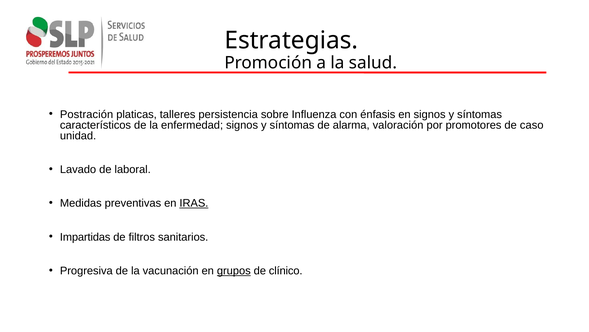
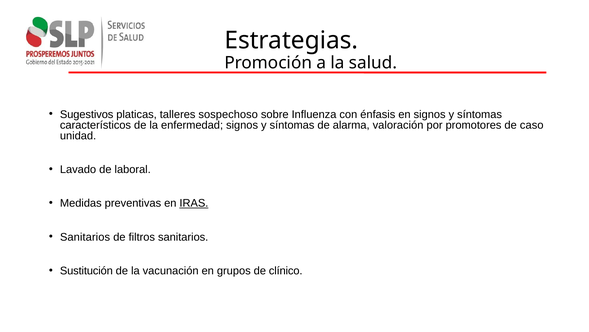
Postración: Postración -> Sugestivos (87, 114)
persistencia: persistencia -> sospechoso (228, 114)
Impartidas: Impartidas -> Sanitarios (85, 237)
Progresiva: Progresiva -> Sustitución (86, 270)
grupos underline: present -> none (234, 270)
